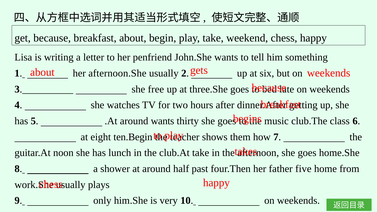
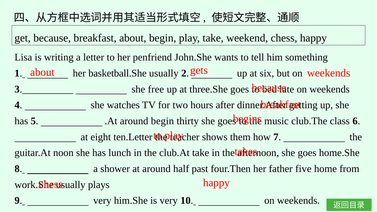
afternoon.She: afternoon.She -> basketball.She (117, 73)
around wants: wants -> begin (162, 121)
ten.Begin: ten.Begin -> ten.Letter (133, 137)
9 only: only -> very (102, 201)
